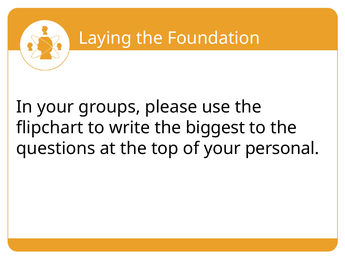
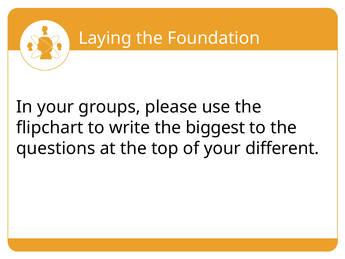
personal: personal -> different (282, 148)
